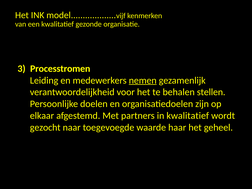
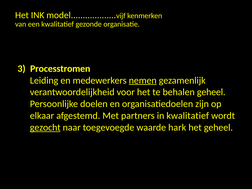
behalen stellen: stellen -> geheel (211, 92)
gezocht underline: none -> present (45, 127)
haar: haar -> hark (177, 127)
